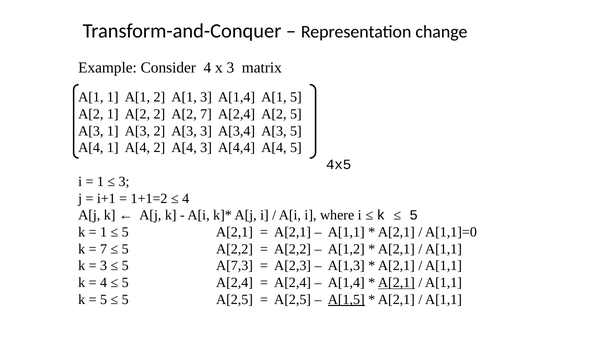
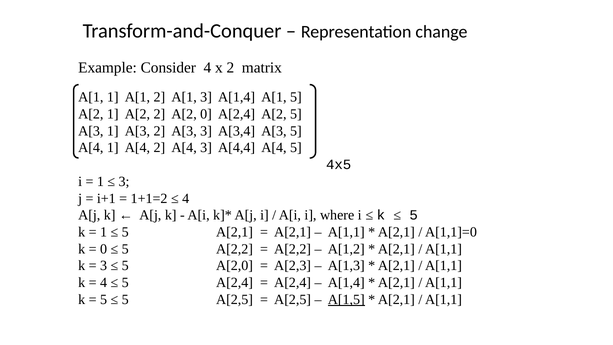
x 3: 3 -> 2 (230, 67)
A[2 7: 7 -> 0 (206, 114)
7: 7 -> 0 (104, 249)
A[7,3: A[7,3 -> A[2,0 (235, 266)
A[2,1 underline: present -> none (396, 283)
